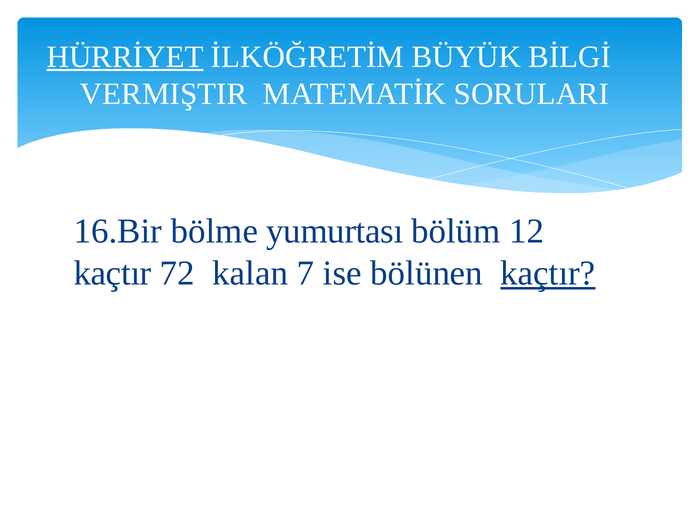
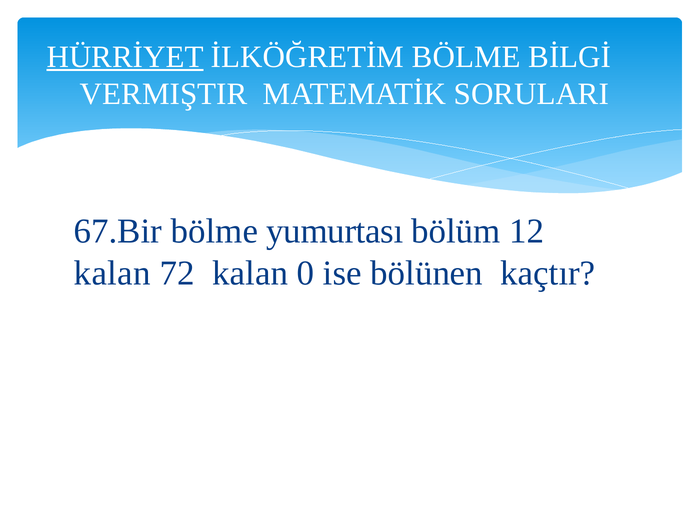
İLKÖĞRETİM BÜYÜK: BÜYÜK -> BÖLME (466, 57)
16.Bir: 16.Bir -> 67.Bir (118, 231)
kaçtır: kaçtır -> kalan (112, 273)
7: 7 -> 0 (306, 273)
kaçtır underline: present -> none (548, 273)
